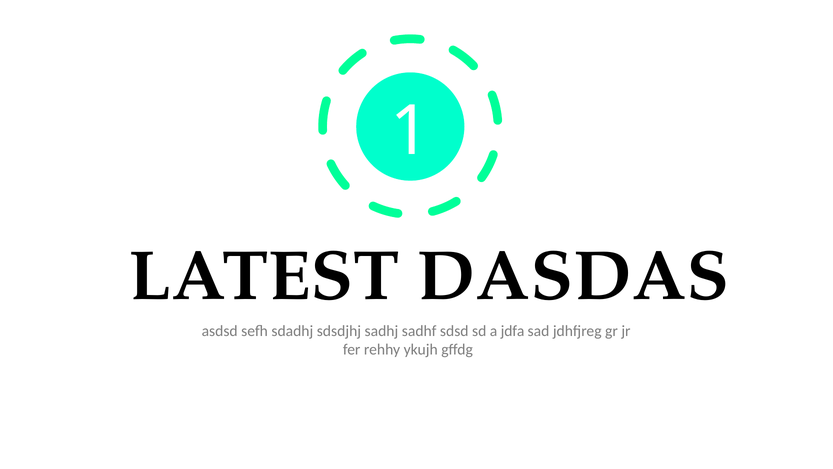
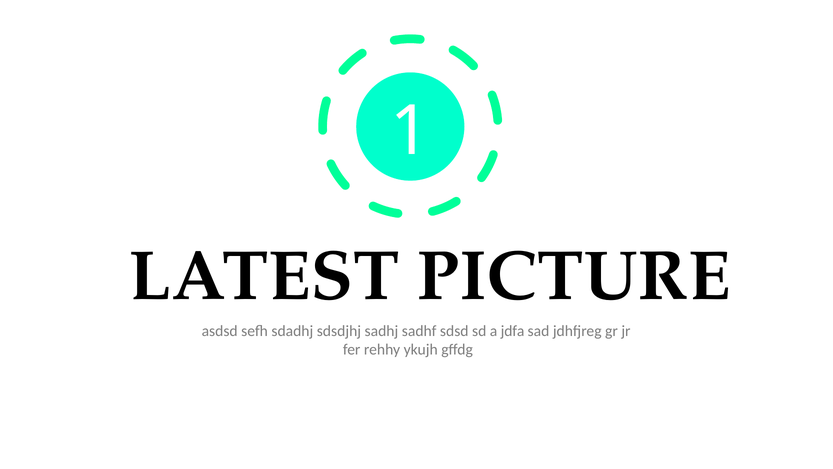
DASDAS: DASDAS -> PICTURE (574, 276)
